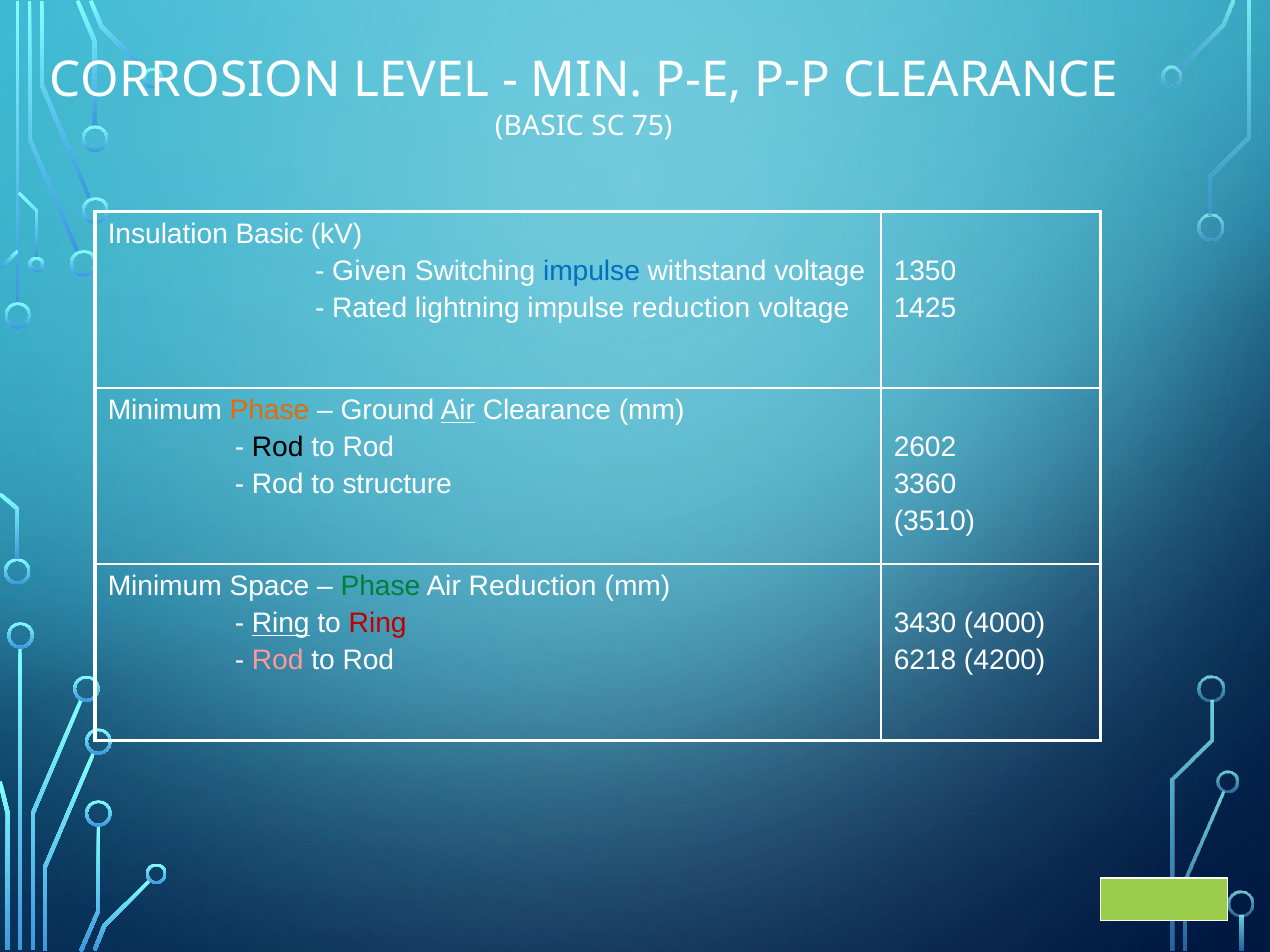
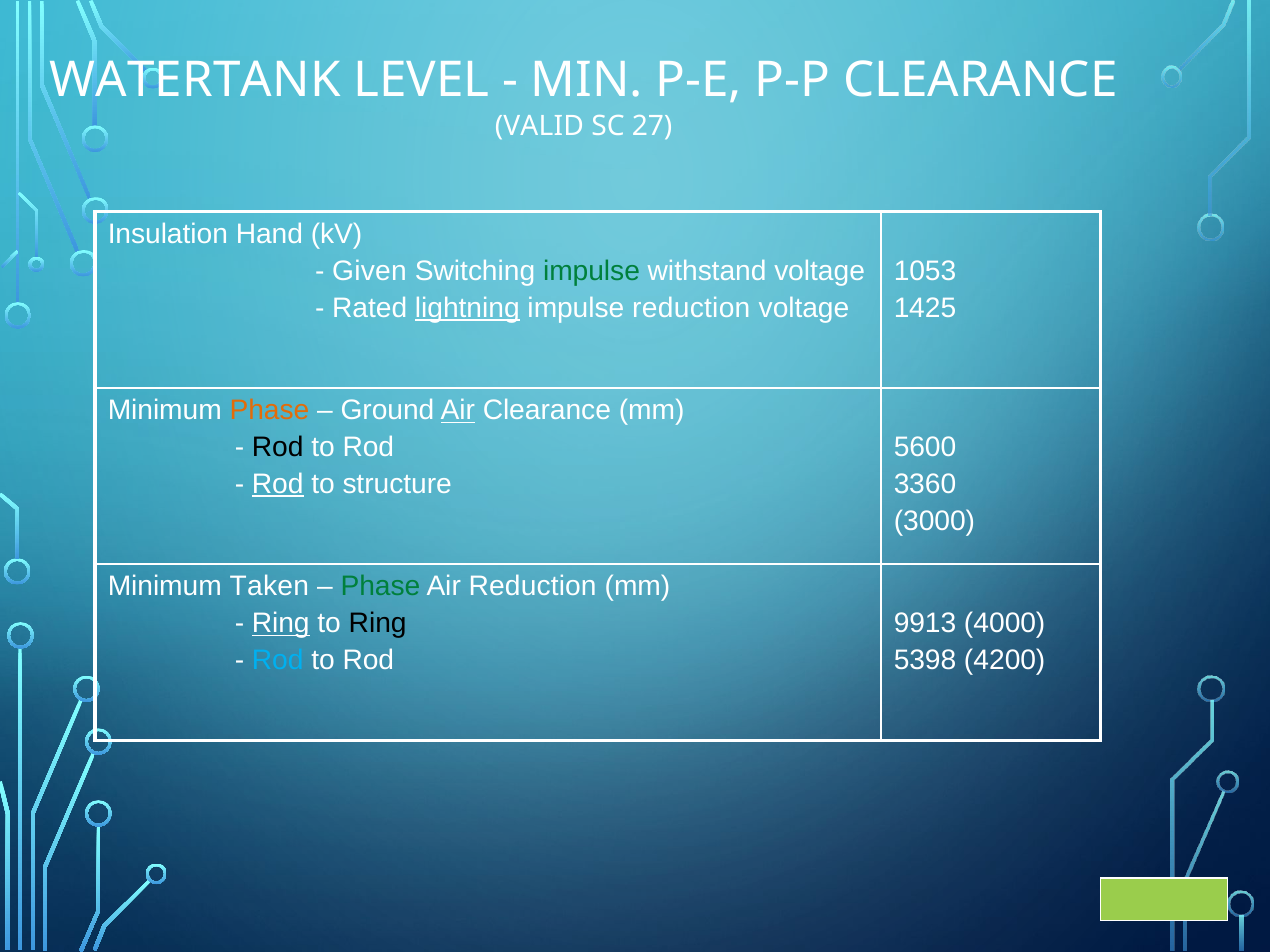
CORROSION: CORROSION -> WATERTANK (195, 80)
BASIC: BASIC -> VALID (539, 126)
75: 75 -> 27 (652, 126)
Insulation Basic: Basic -> Hand (269, 234)
impulse colour: blue -> green (591, 271)
1350: 1350 -> 1053 (925, 271)
lightning underline: none -> present (467, 308)
2602: 2602 -> 5600 (925, 447)
Rod underline: none -> present (278, 484)
3510: 3510 -> 3000 (934, 521)
Space: Space -> Taken (269, 587)
Ring colour: red -> black (378, 624)
3430: 3430 -> 9913 (925, 624)
Rod colour: pink -> light blue (278, 661)
6218: 6218 -> 5398 (925, 661)
